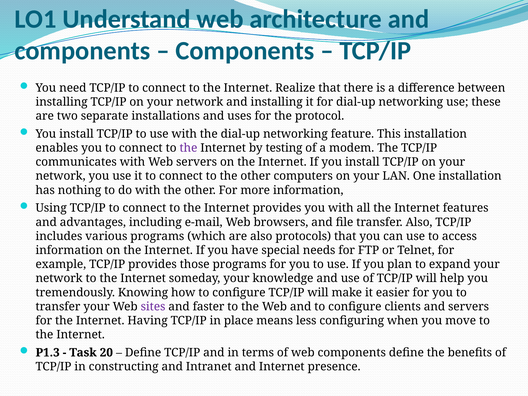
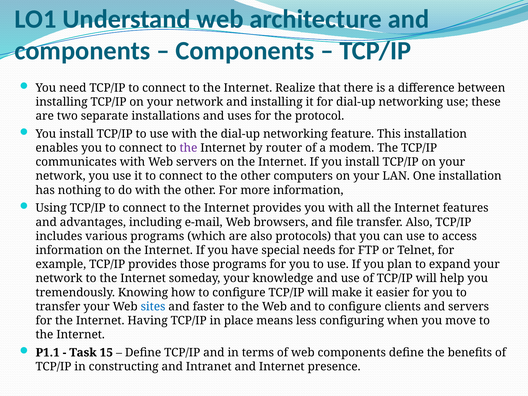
testing: testing -> router (284, 148)
sites colour: purple -> blue (153, 307)
P1.3: P1.3 -> P1.1 (48, 353)
20: 20 -> 15 (106, 353)
